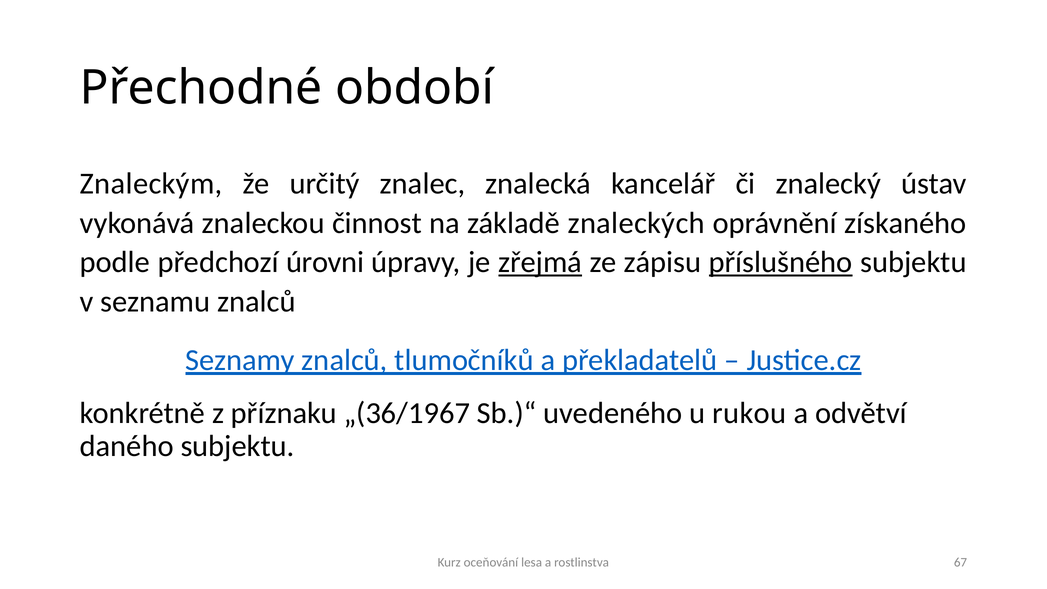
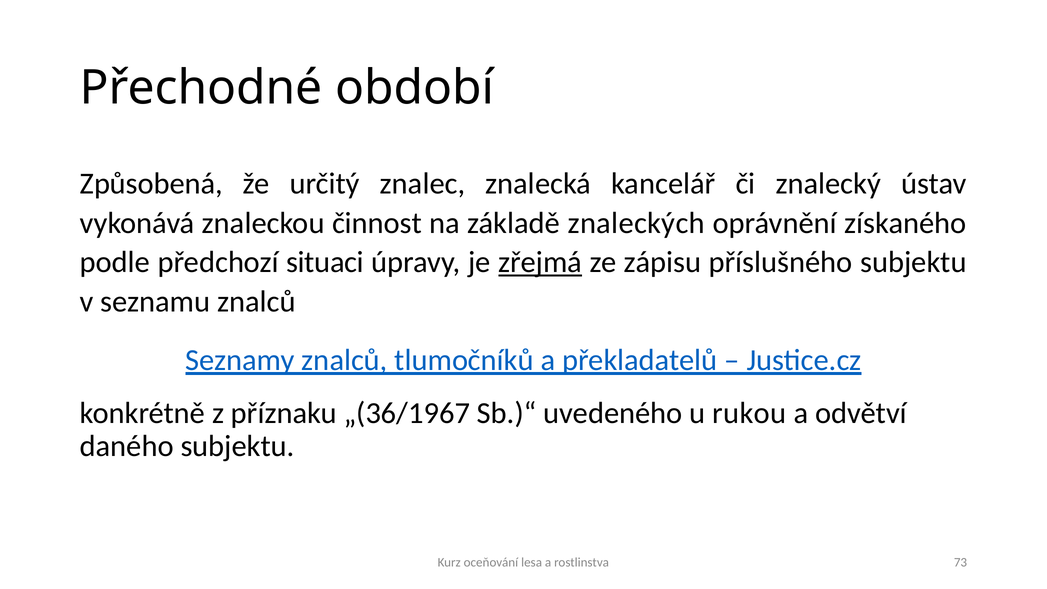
Znaleckým: Znaleckým -> Způsobená (151, 184)
úrovni: úrovni -> situaci (325, 262)
příslušného underline: present -> none (781, 262)
67: 67 -> 73 (961, 562)
